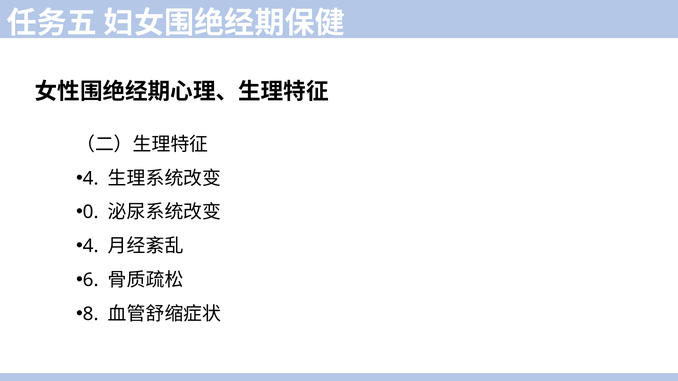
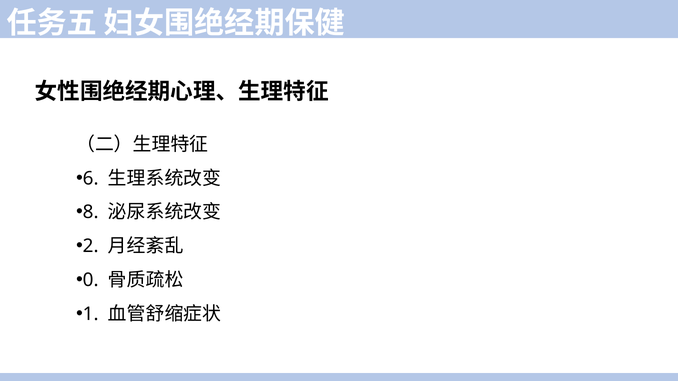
4: 4 -> 6 (91, 179)
0: 0 -> 8 (91, 213)
4: 4 -> 2 (91, 246)
6: 6 -> 0 (91, 280)
8: 8 -> 1 (91, 314)
